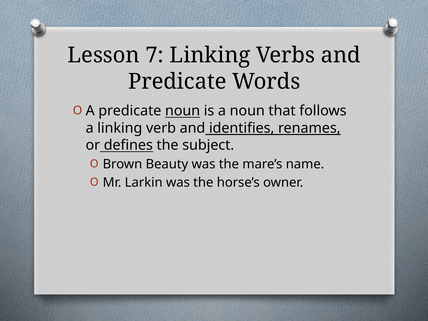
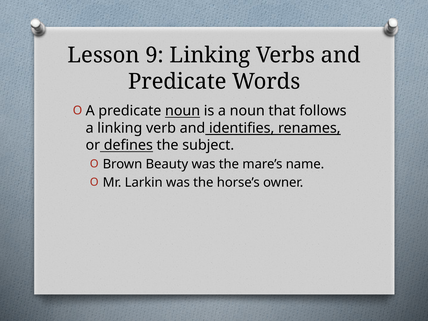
7: 7 -> 9 (155, 55)
